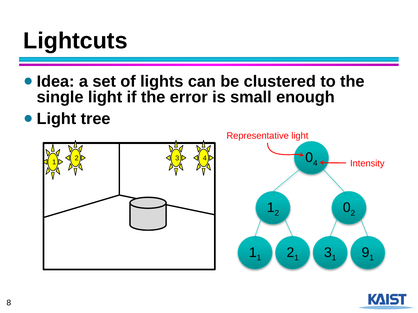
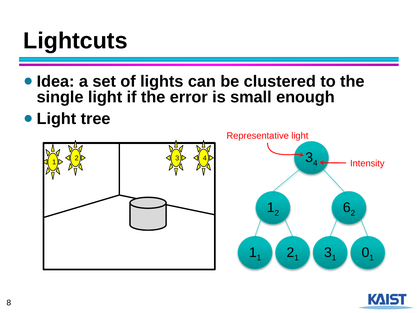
4 0: 0 -> 3 (309, 158)
2 0: 0 -> 6 (347, 208)
9: 9 -> 0 (366, 253)
